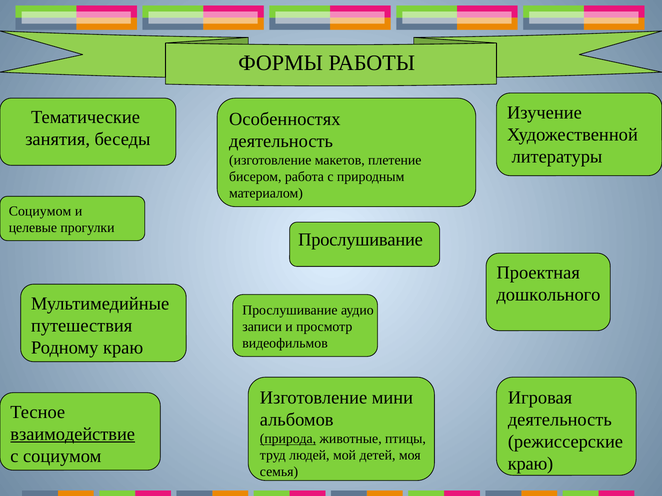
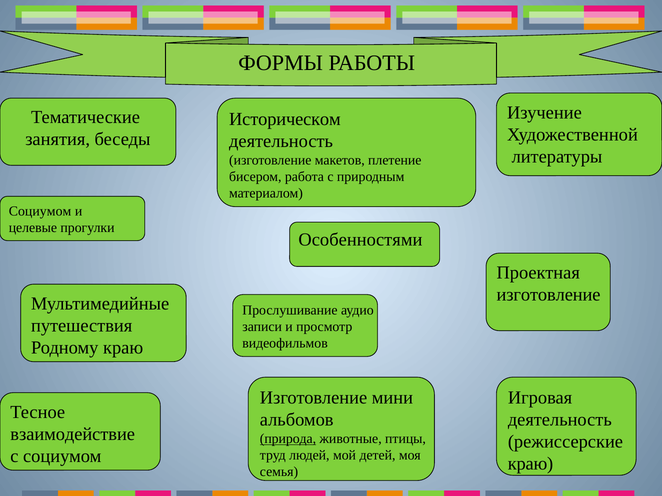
Особенностях: Особенностях -> Историческом (285, 119)
Прослушивание: Прослушивание -> Особенностями (360, 240)
дошкольного: дошкольного -> изготовление (549, 295)
взаимодействие underline: present -> none (73, 435)
